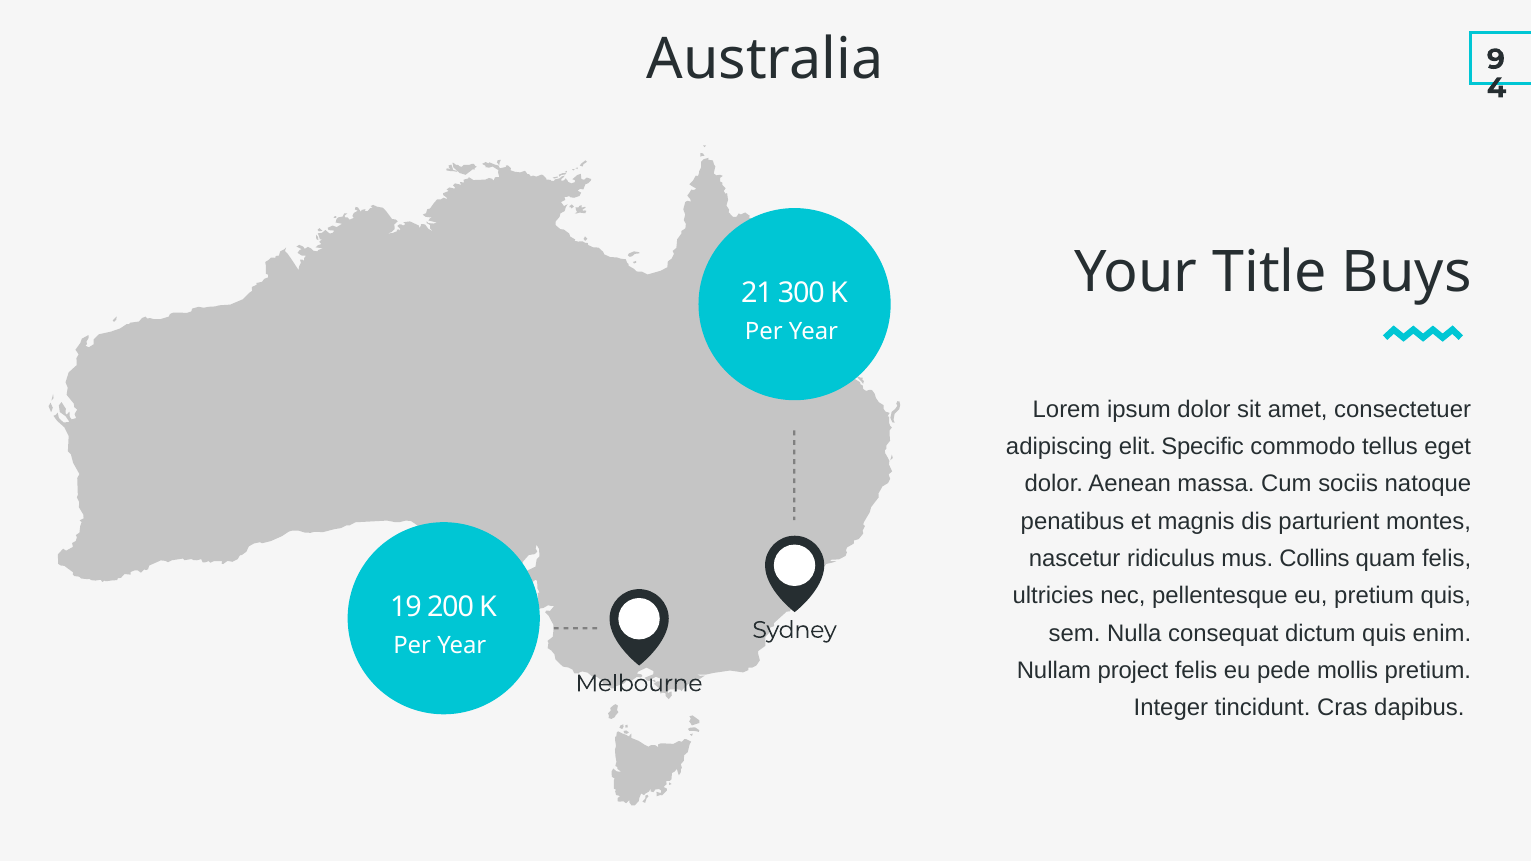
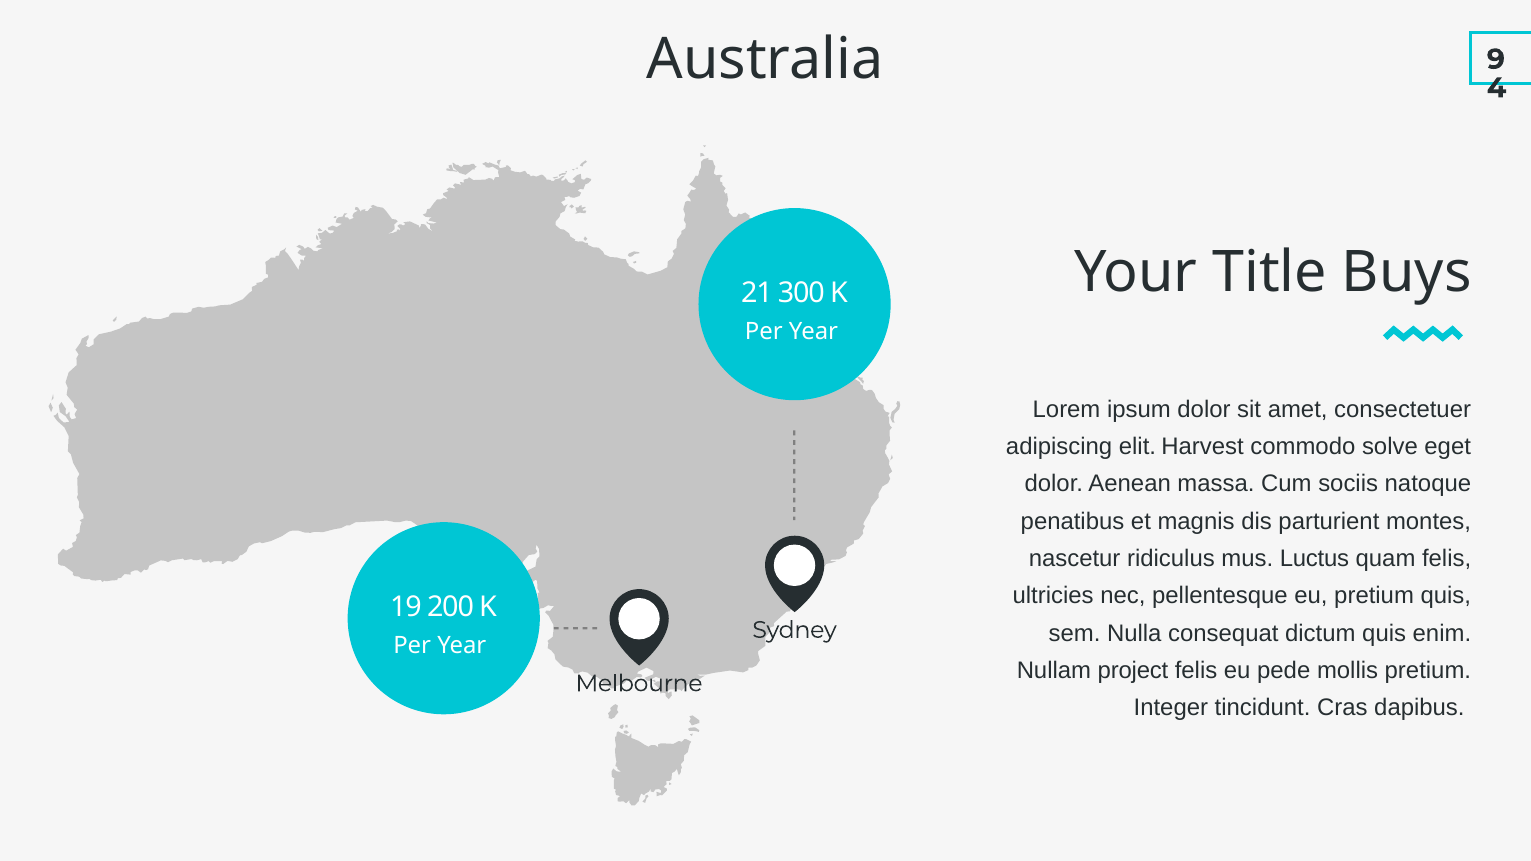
Specific: Specific -> Harvest (1203, 447)
tellus: tellus -> solve (1390, 447)
Collins: Collins -> Luctus (1314, 559)
